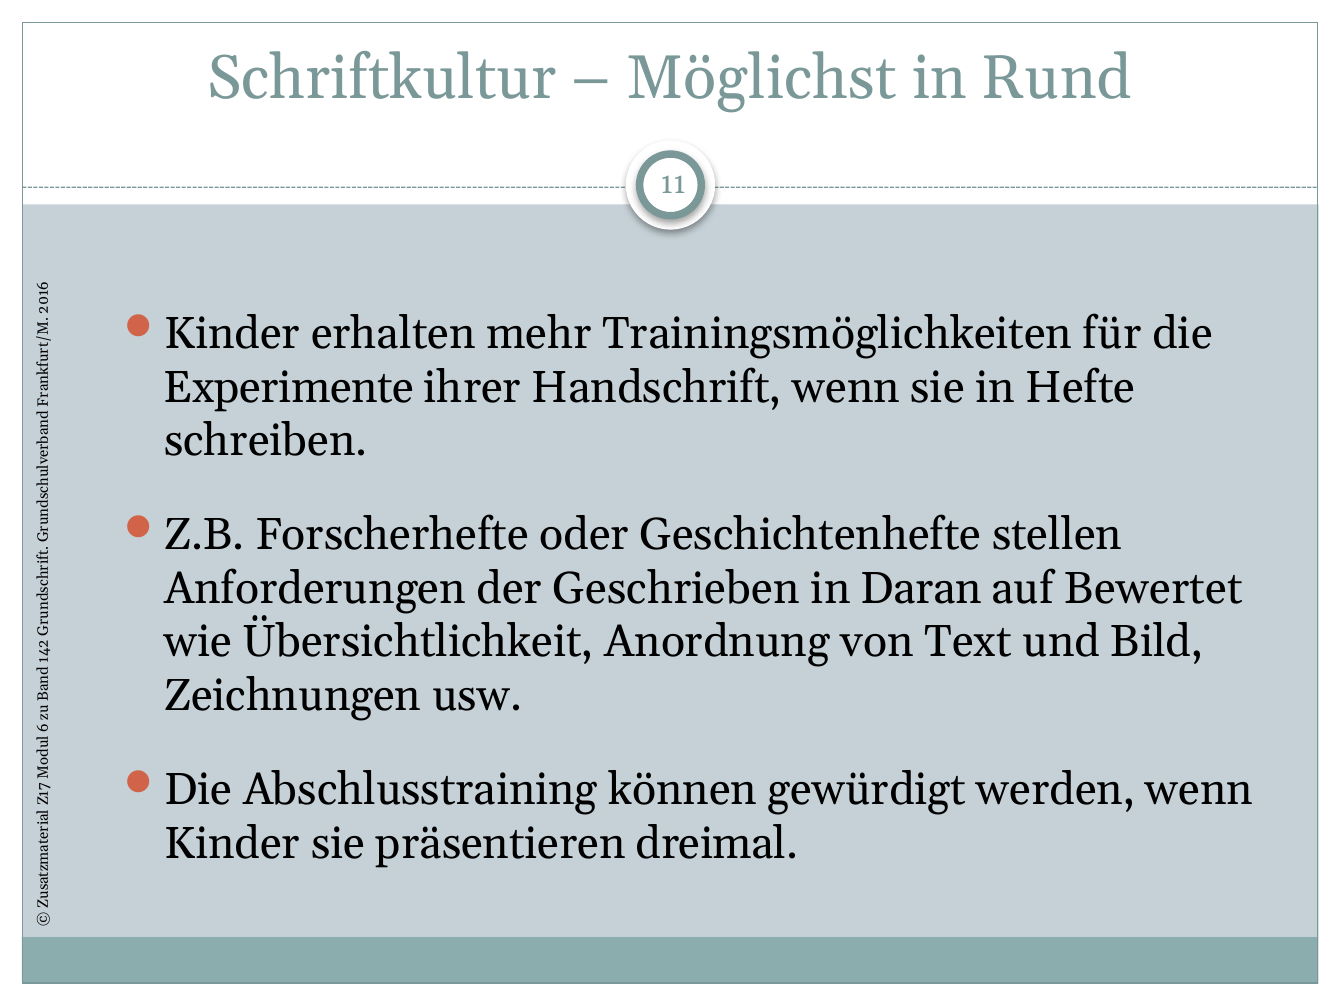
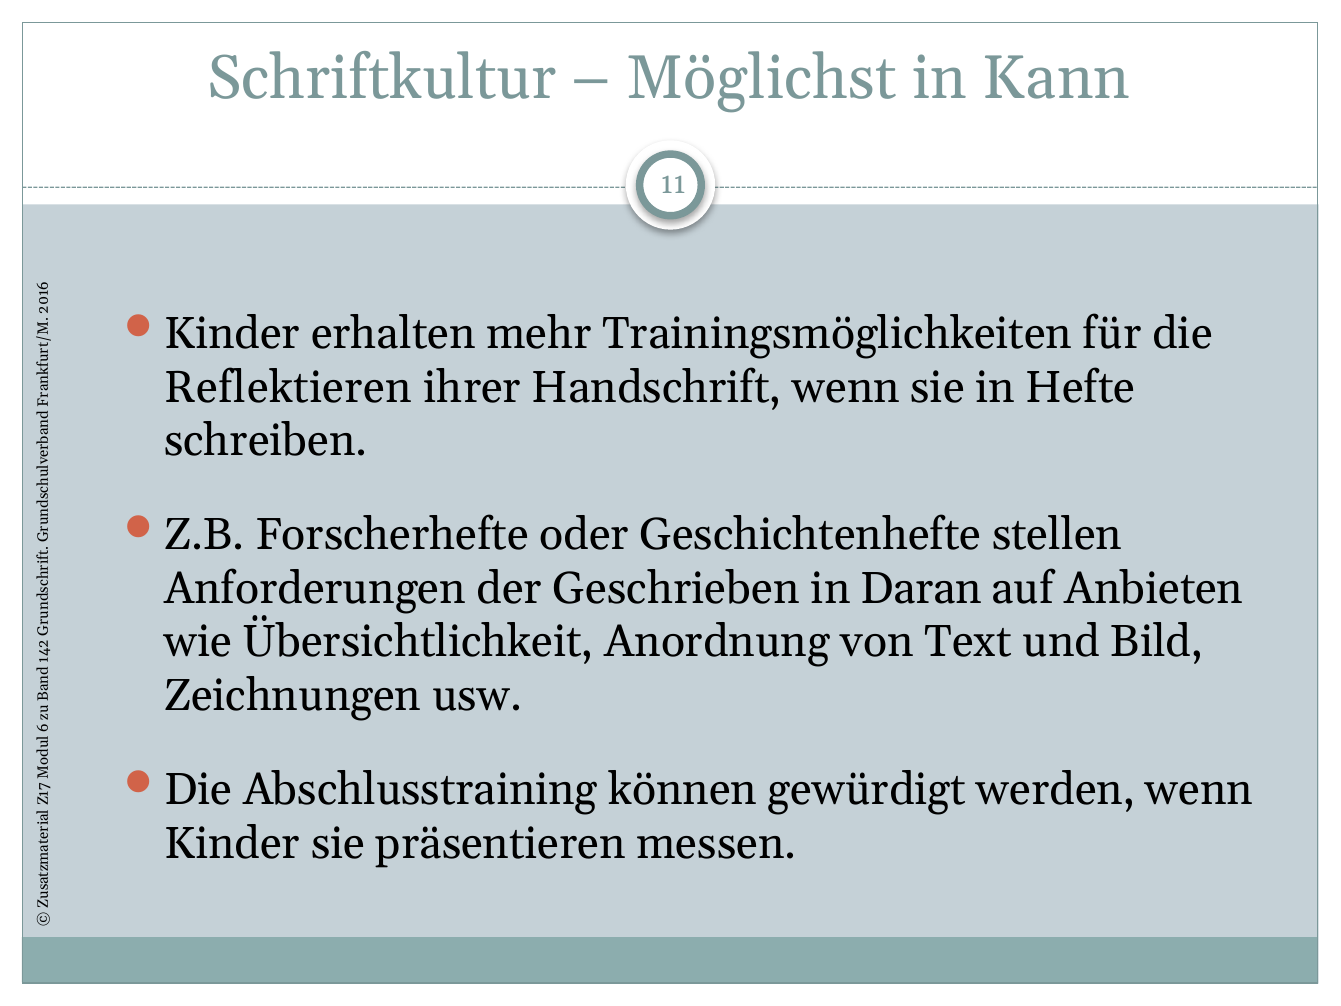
Rund: Rund -> Kann (1056, 79)
Experimente: Experimente -> Reflektieren (289, 387)
Bewertet: Bewertet -> Anbieten (1154, 588)
dreimal: dreimal -> messen (717, 843)
